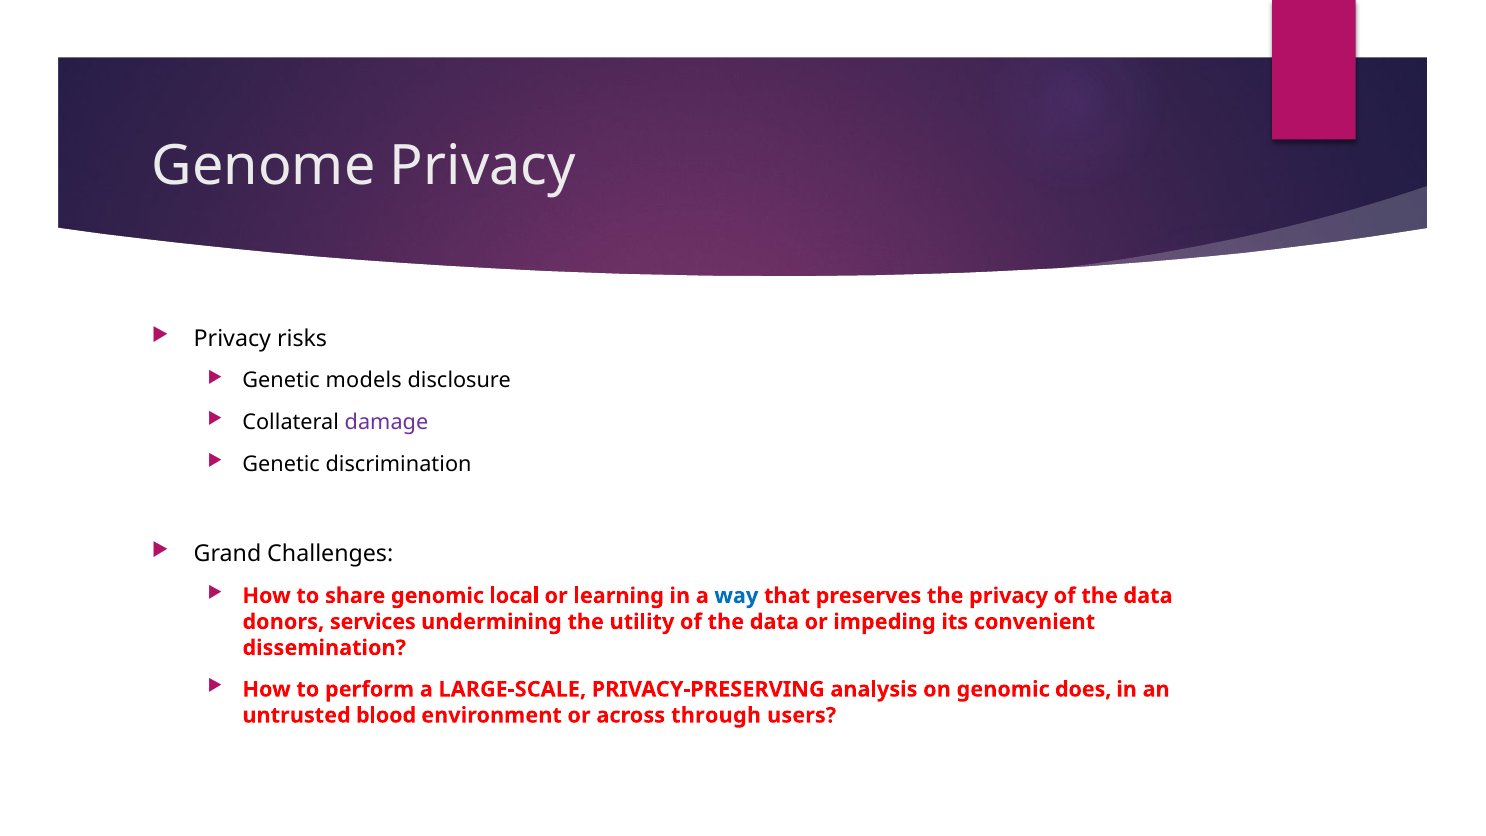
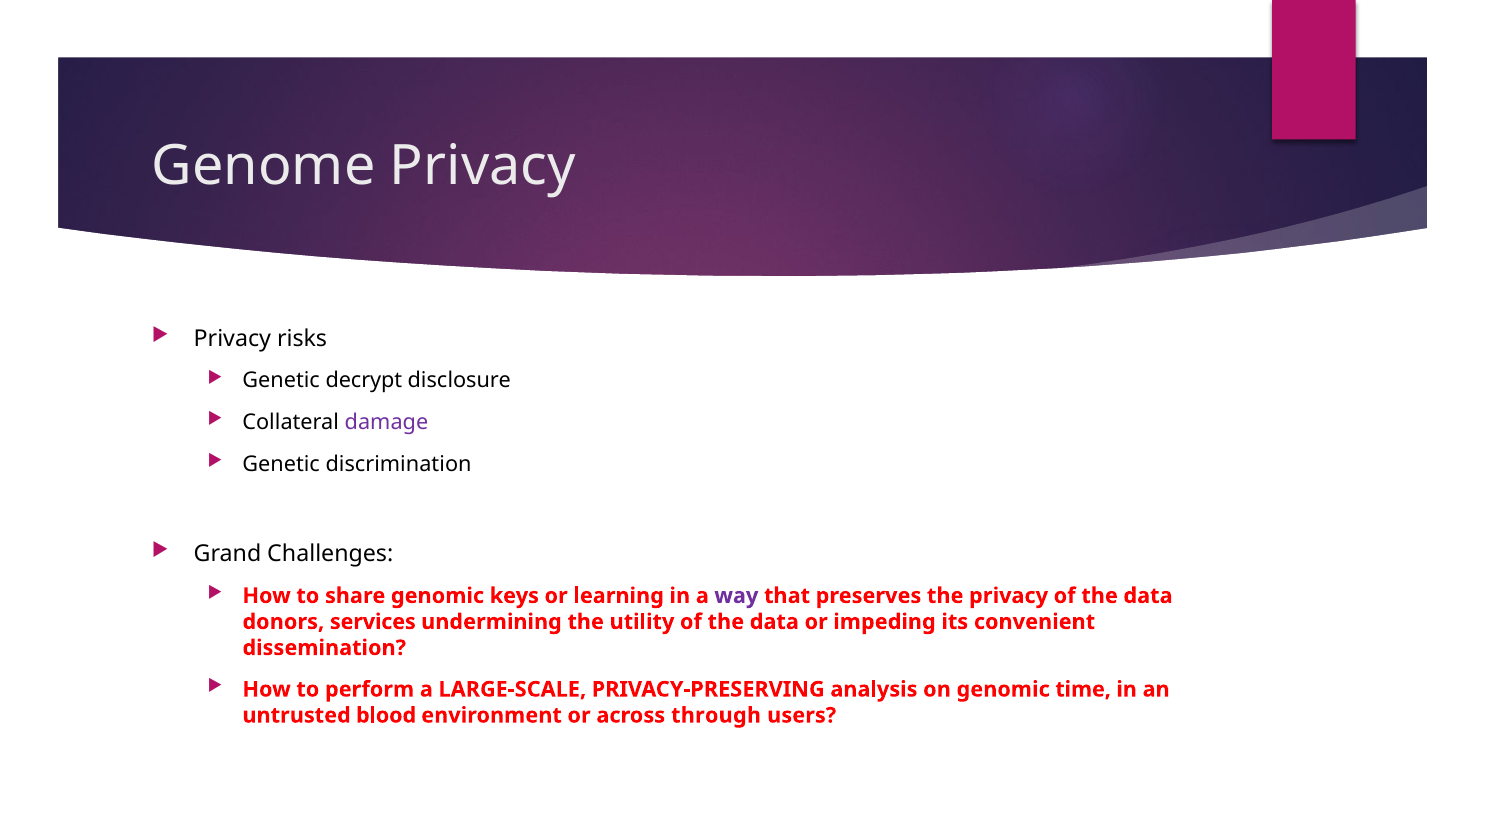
models: models -> decrypt (364, 381)
local: local -> keys (514, 596)
way colour: blue -> purple (736, 596)
does: does -> time (1083, 689)
